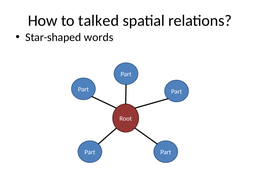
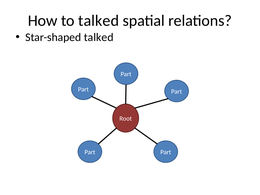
Star-shaped words: words -> talked (99, 37)
